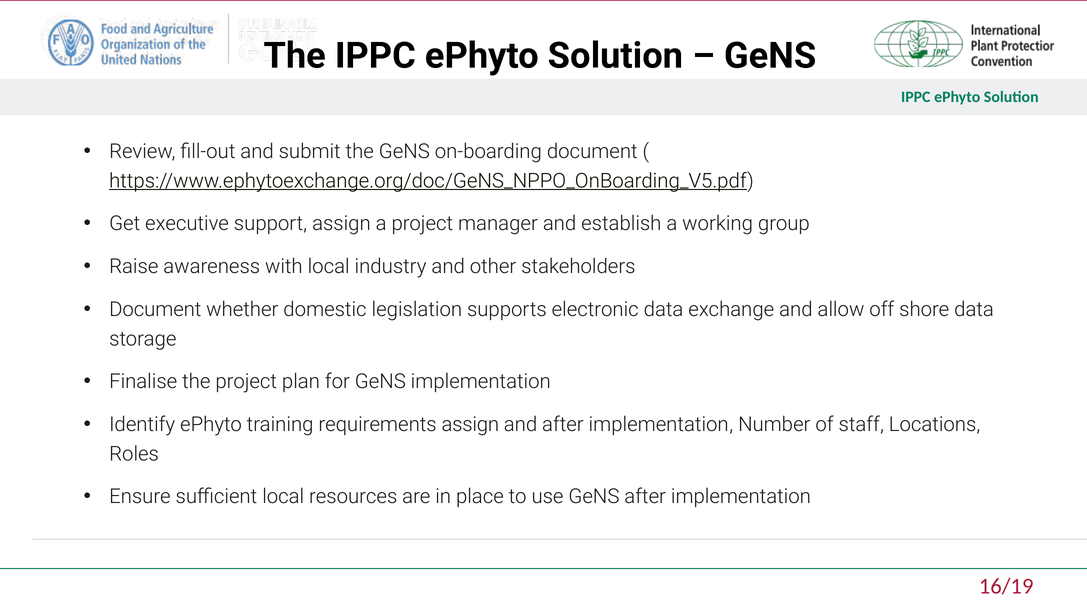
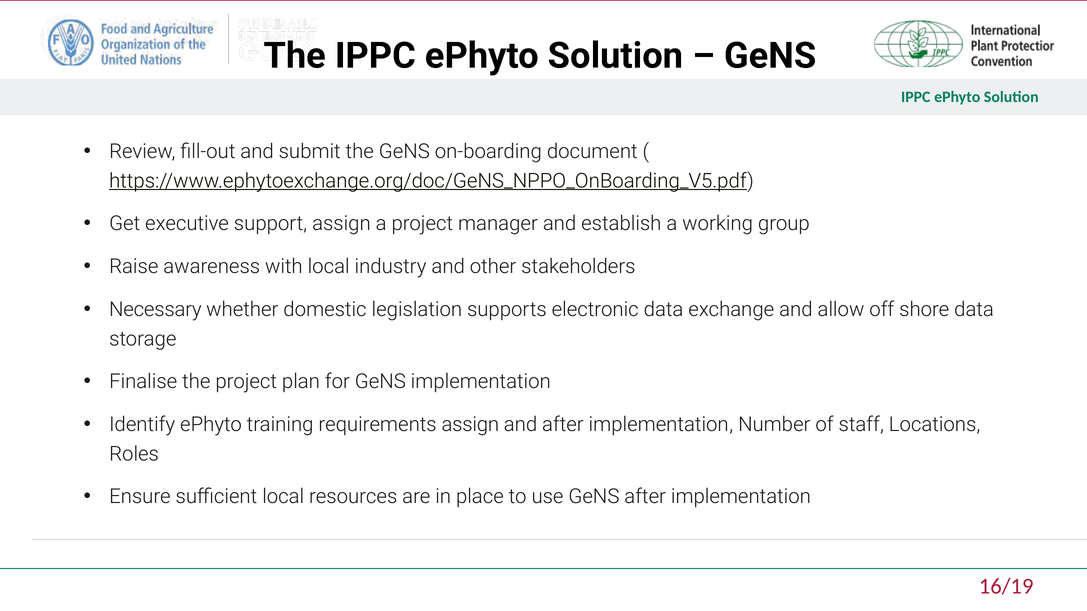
Document: Document -> Necessary (155, 310)
